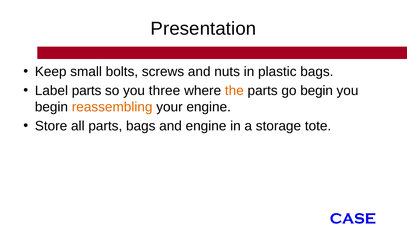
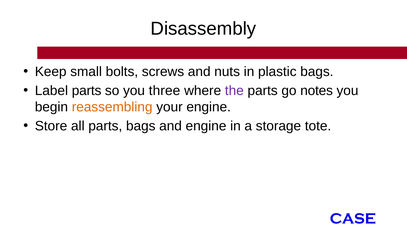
Presentation: Presentation -> Disassembly (203, 29)
the colour: orange -> purple (234, 91)
go begin: begin -> notes (317, 91)
